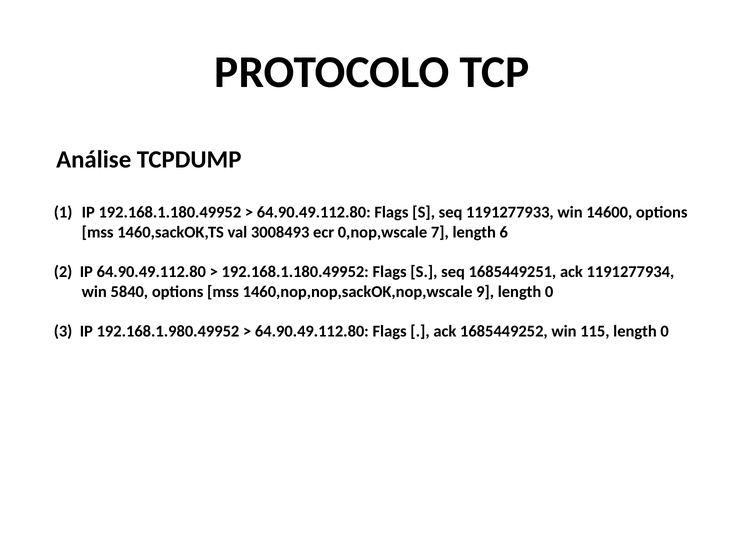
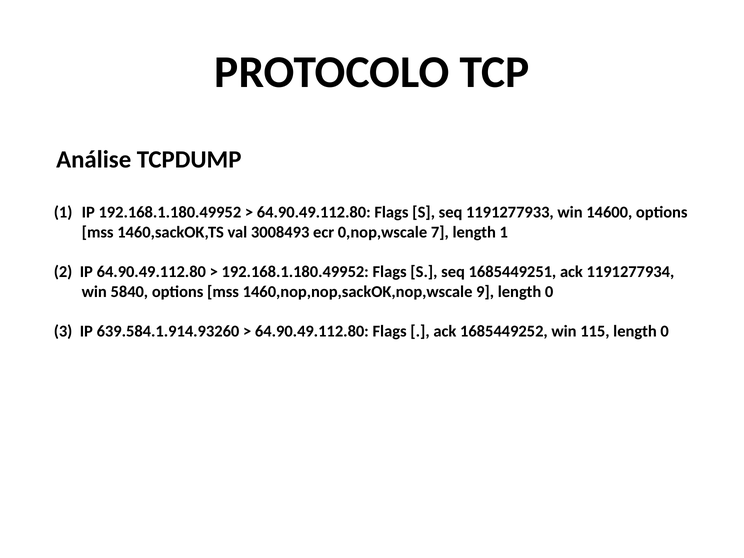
length 6: 6 -> 1 (504, 232)
192.168.1.980.49952: 192.168.1.980.49952 -> 639.584.1.914.93260 (168, 331)
